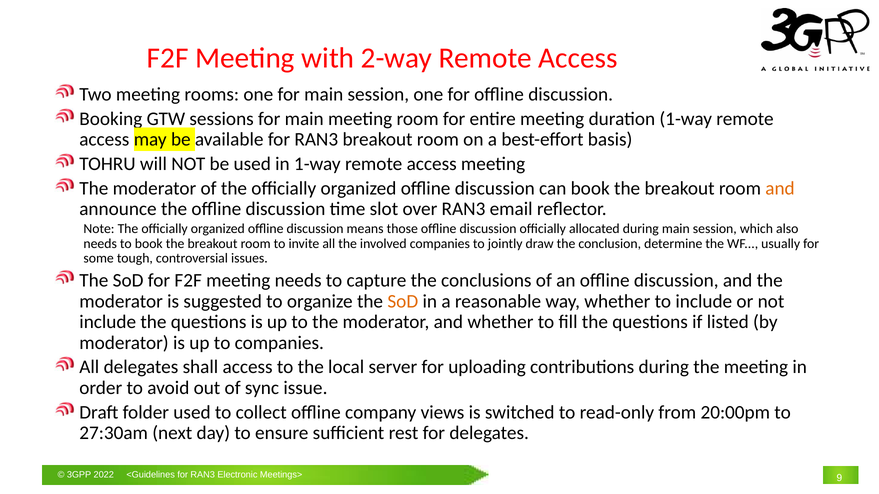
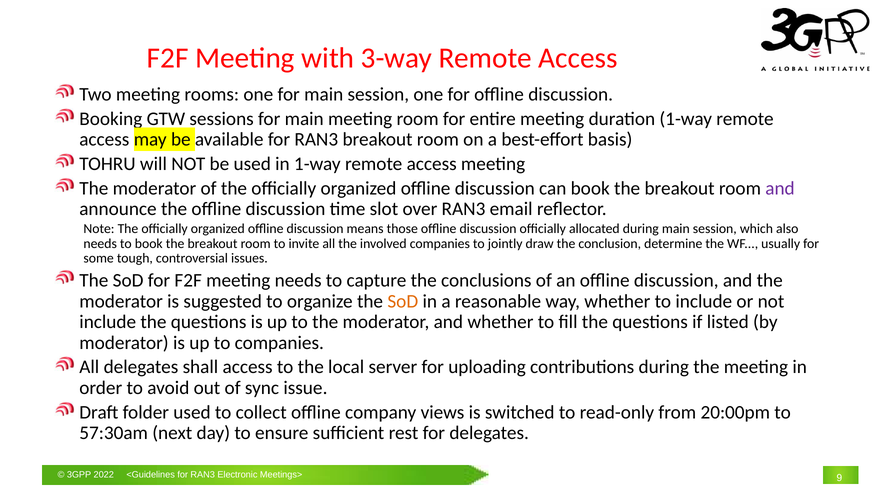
2-way: 2-way -> 3-way (397, 58)
and colour: orange -> purple (780, 189)
27:30am: 27:30am -> 57:30am (114, 433)
